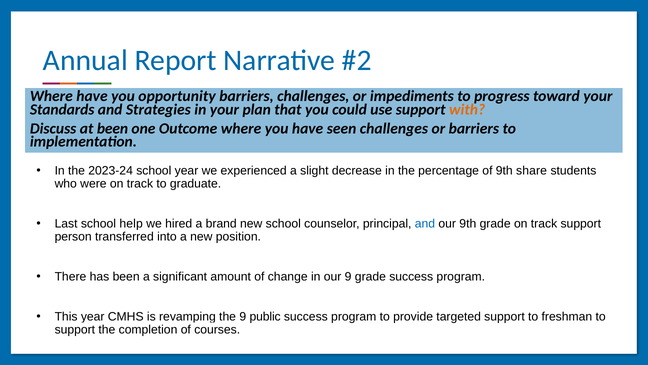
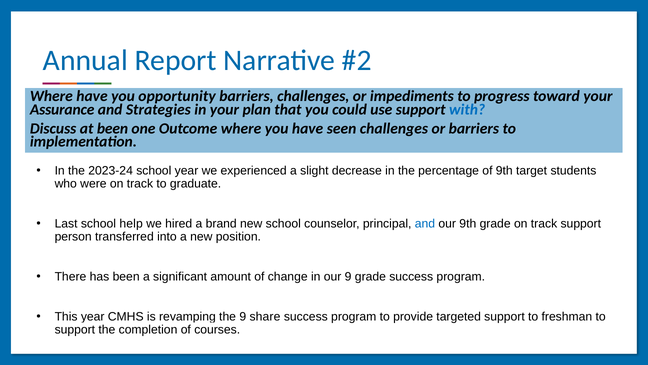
Standards: Standards -> Assurance (62, 109)
with colour: orange -> blue (467, 109)
share: share -> target (532, 171)
public: public -> share (265, 316)
